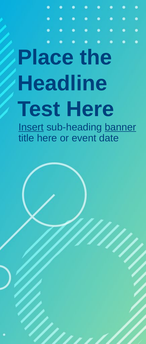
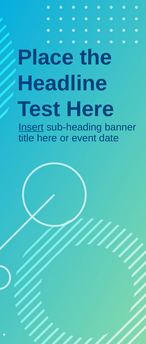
banner underline: present -> none (120, 127)
